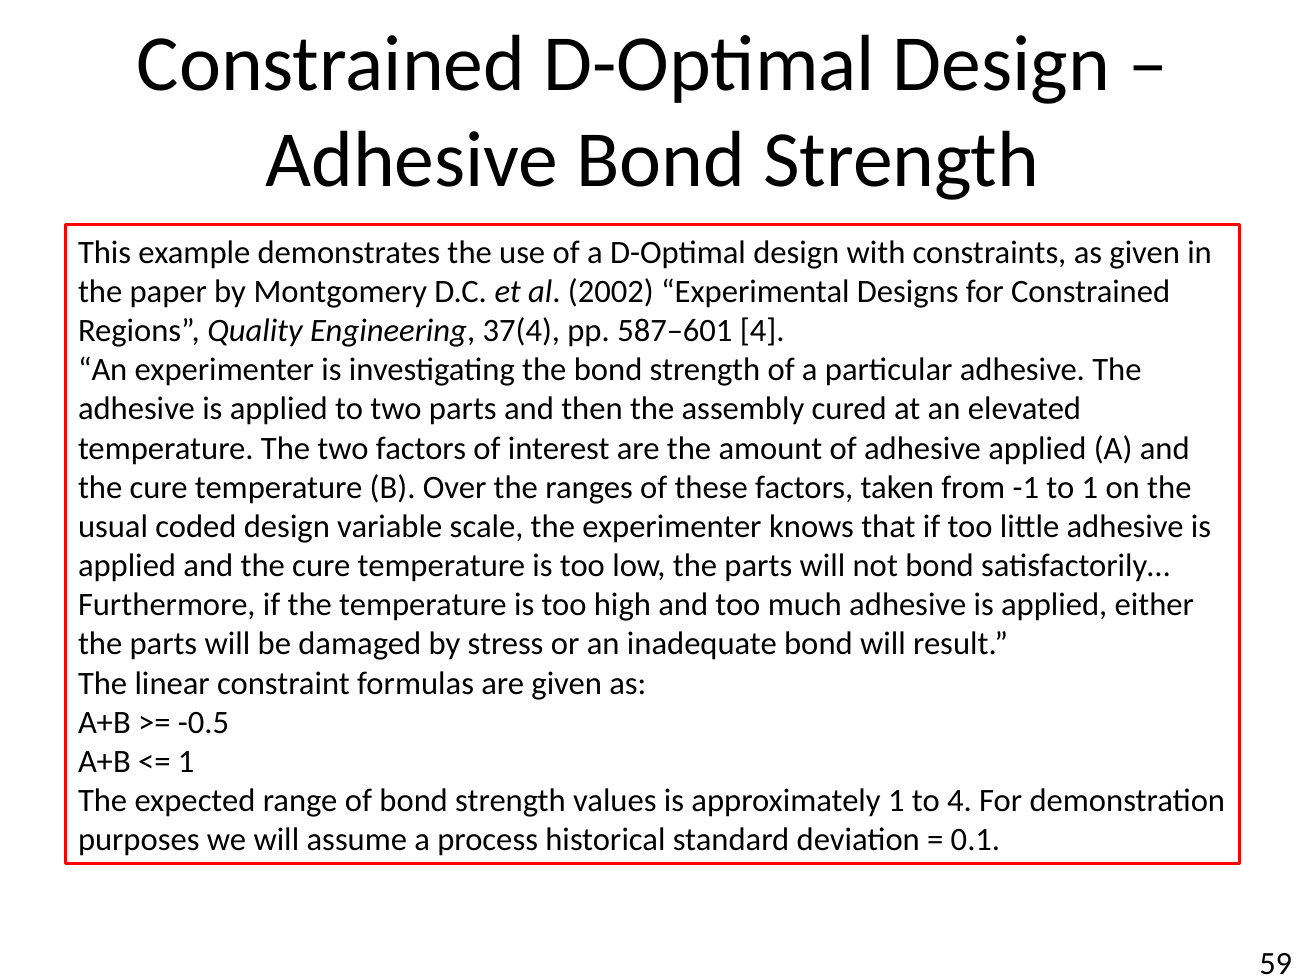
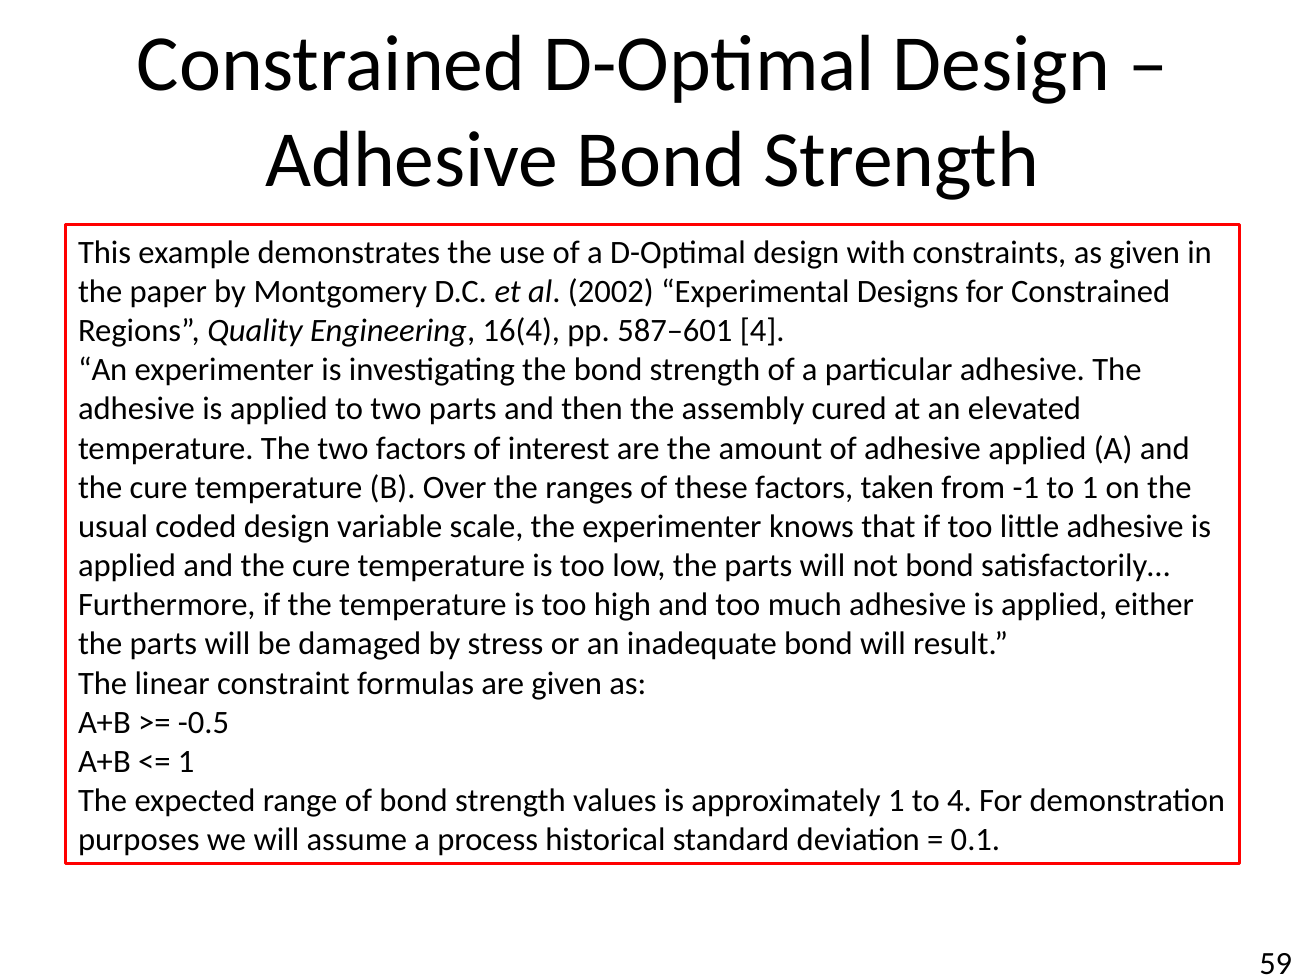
37(4: 37(4 -> 16(4 (521, 331)
